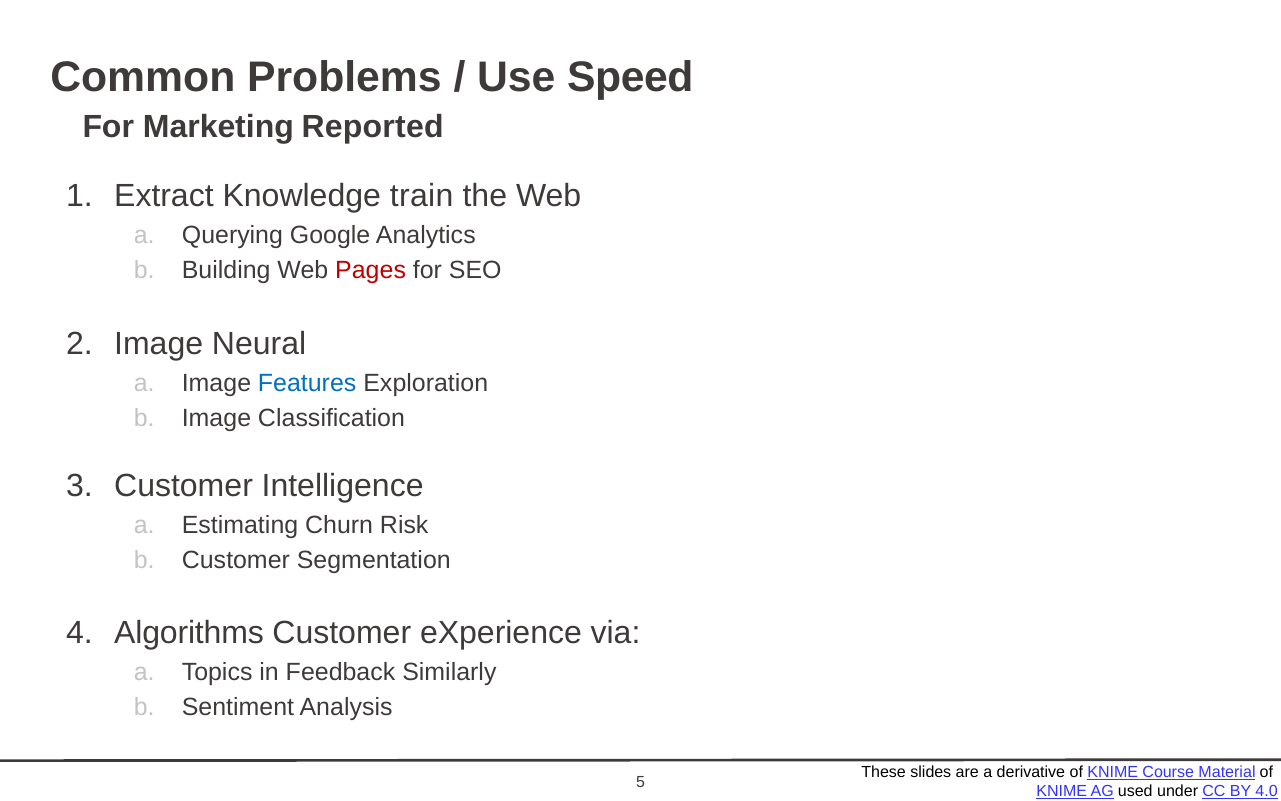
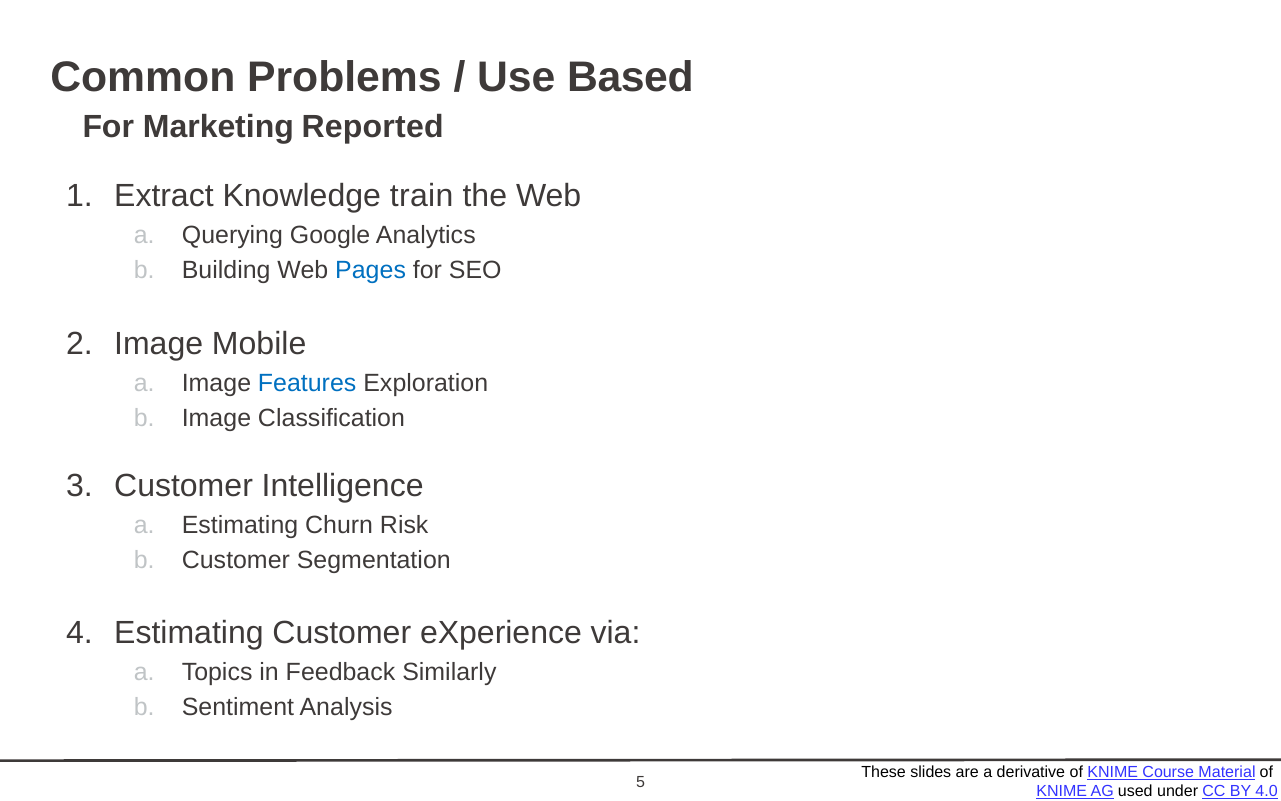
Speed: Speed -> Based (630, 78)
Pages colour: red -> blue (371, 271)
Neural: Neural -> Mobile (259, 344)
Algorithms: Algorithms -> Estimating (189, 633)
